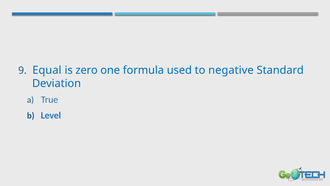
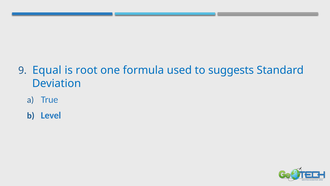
zero: zero -> root (87, 70)
negative: negative -> suggests (231, 70)
